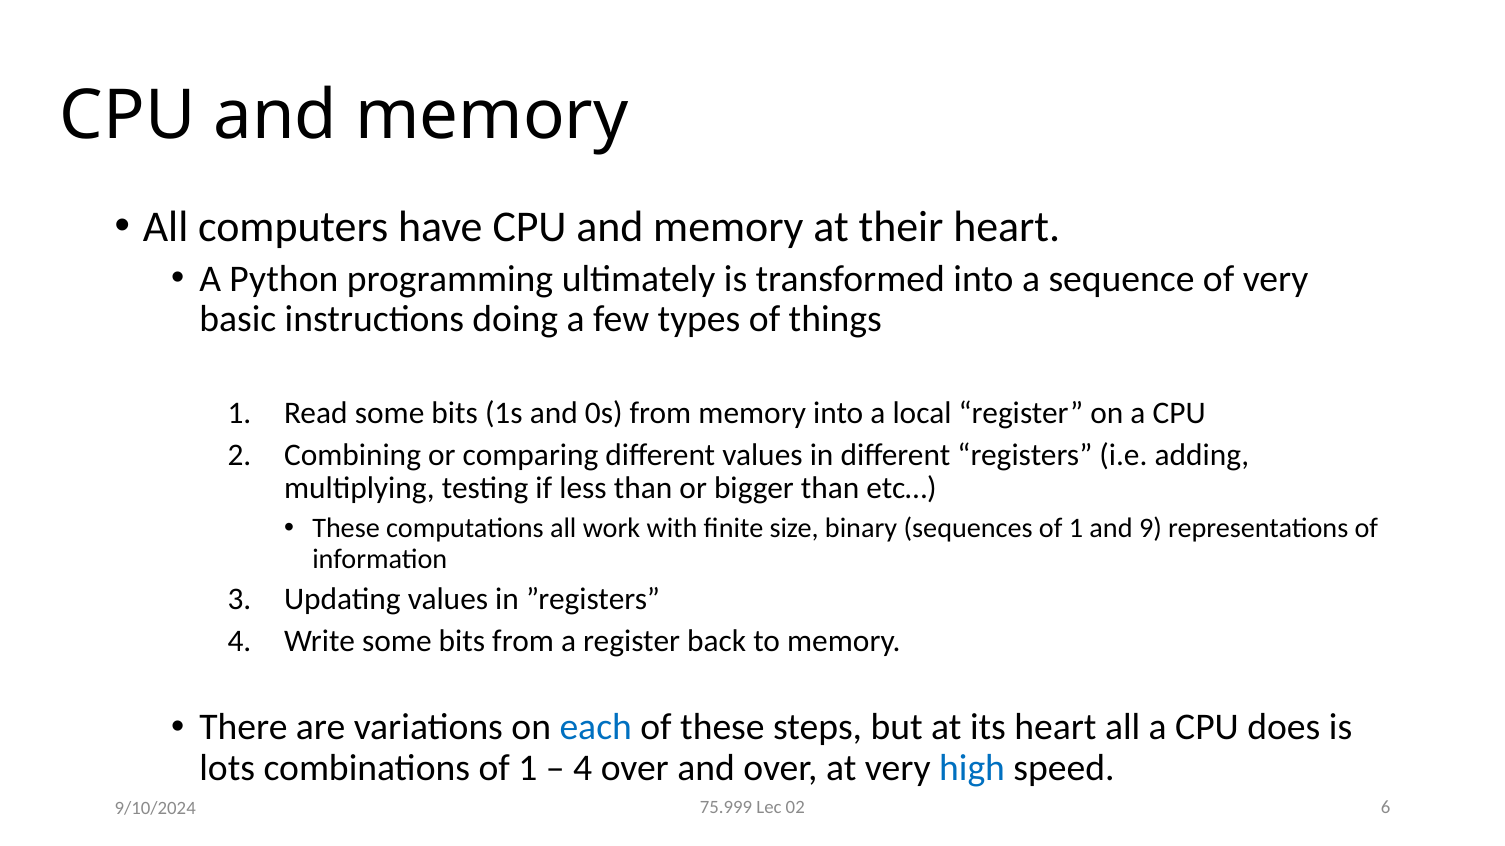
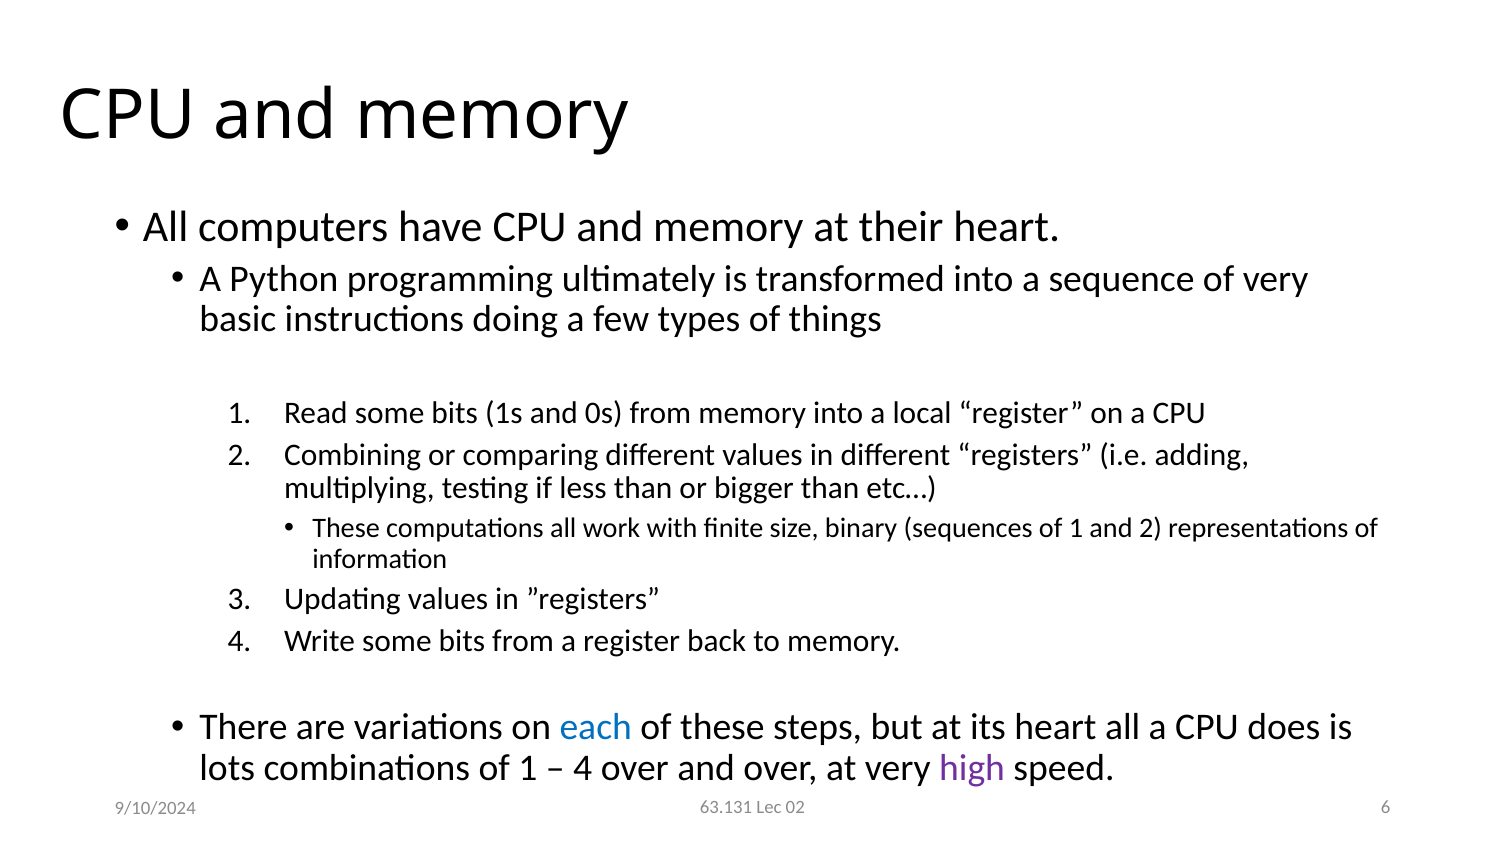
and 9: 9 -> 2 (1150, 529)
high colour: blue -> purple (972, 769)
75.999: 75.999 -> 63.131 (726, 808)
